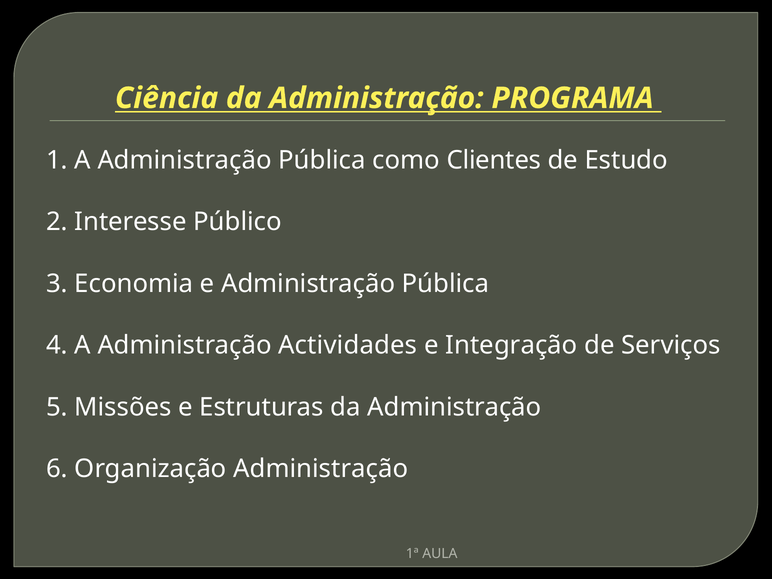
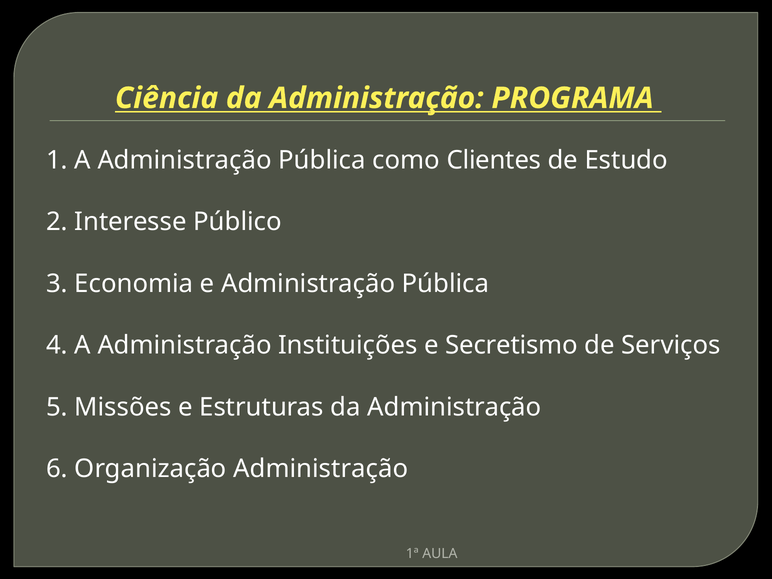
Actividades: Actividades -> Instituições (348, 345)
Integração: Integração -> Secretismo (512, 345)
